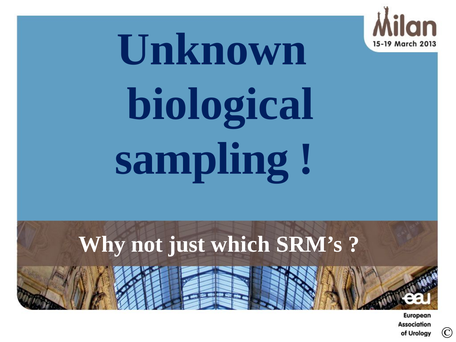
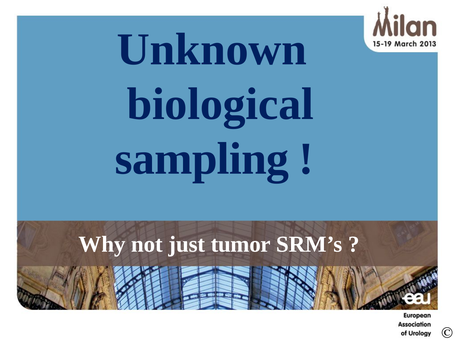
which: which -> tumor (241, 244)
